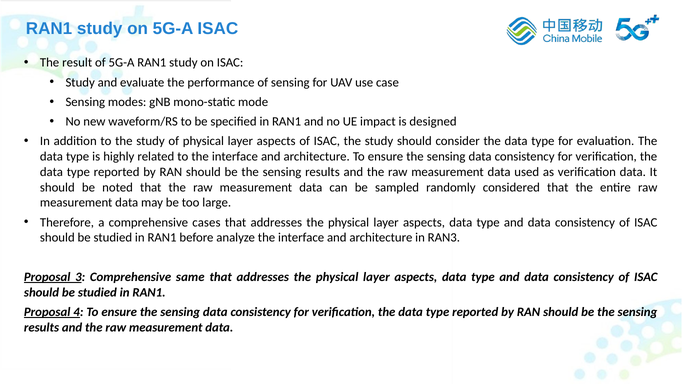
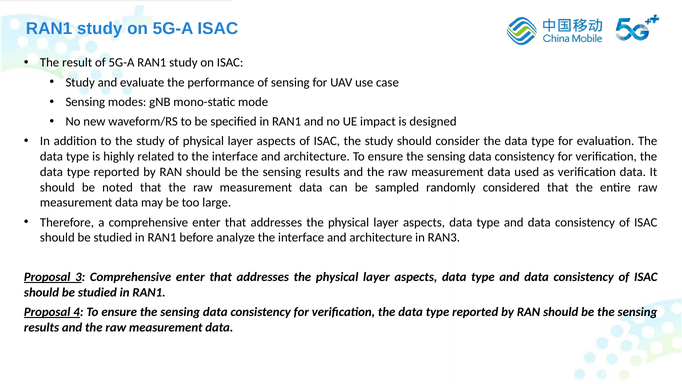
a comprehensive cases: cases -> enter (206, 222)
3 Comprehensive same: same -> enter (190, 277)
